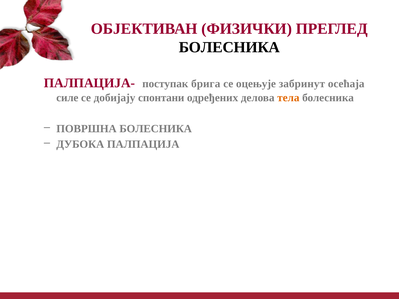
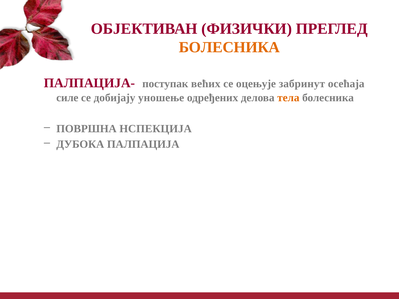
БОЛЕСНИКА colour: black -> orange (229, 47)
брига: брига -> већих (206, 84)
спонтани: спонтани -> уношење (161, 98)
ПОВРШНА БОЛЕСНИКА: БОЛЕСНИКА -> НСПЕКЦИЈА (156, 129)
